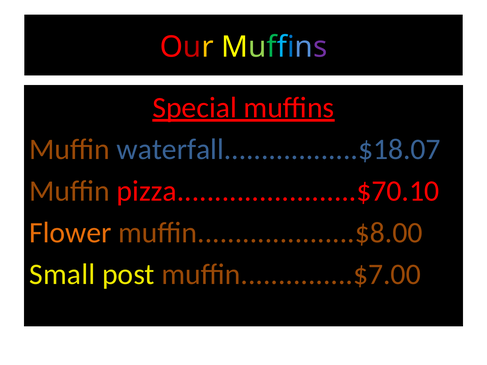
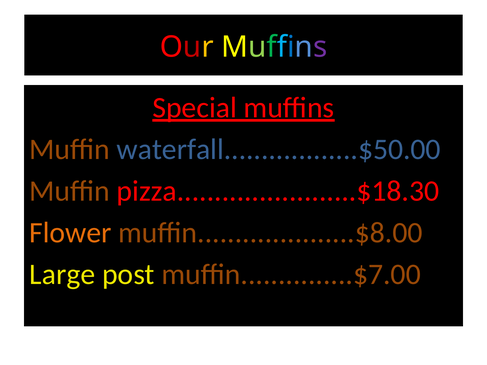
waterfall..................$18.07: waterfall..................$18.07 -> waterfall..................$50.00 (279, 149)
pizza........................$70.10: pizza........................$70.10 -> pizza........................$18.30 (278, 191)
Small: Small -> Large (62, 274)
